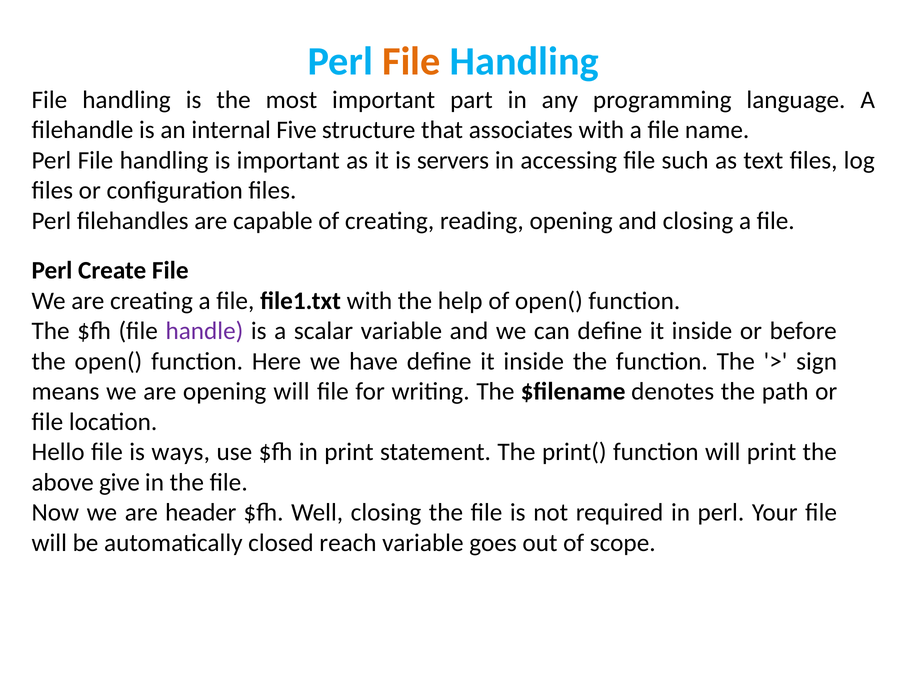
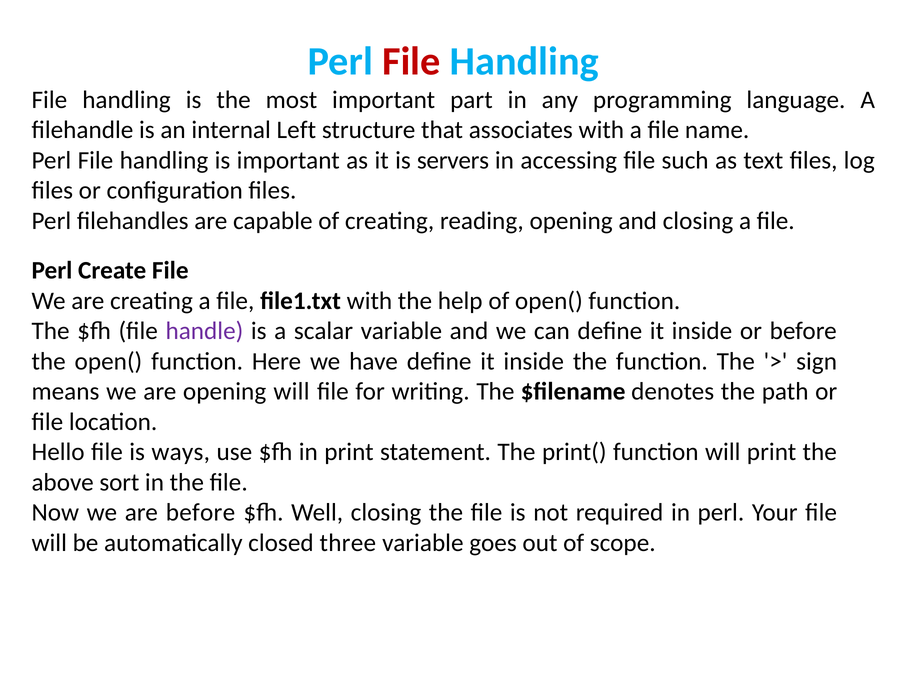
File colour: orange -> red (411, 62)
Five: Five -> Left (296, 130)
give: give -> sort (119, 482)
are header: header -> before (201, 513)
reach: reach -> three (348, 543)
